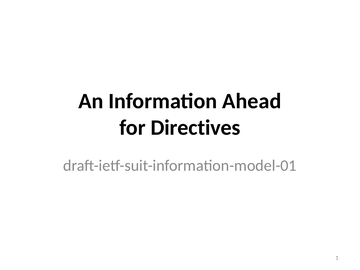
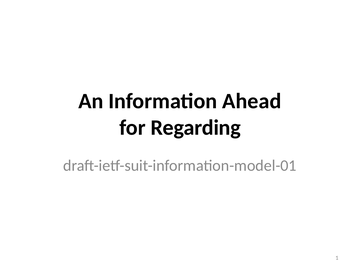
Directives: Directives -> Regarding (196, 128)
